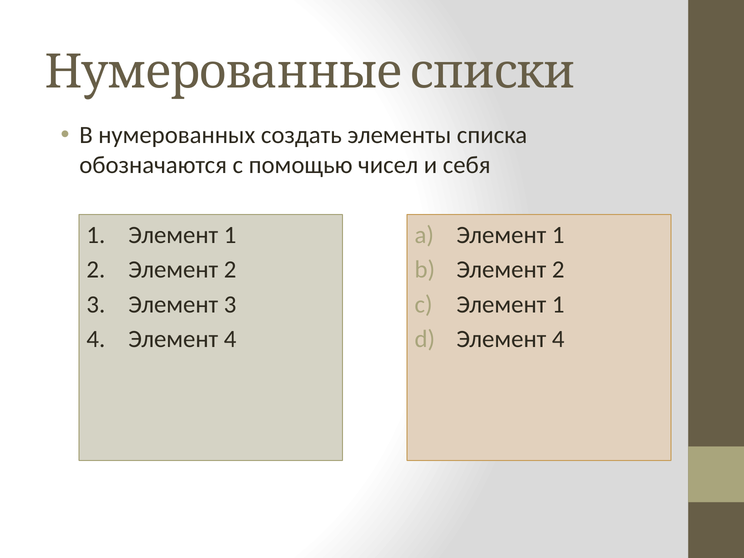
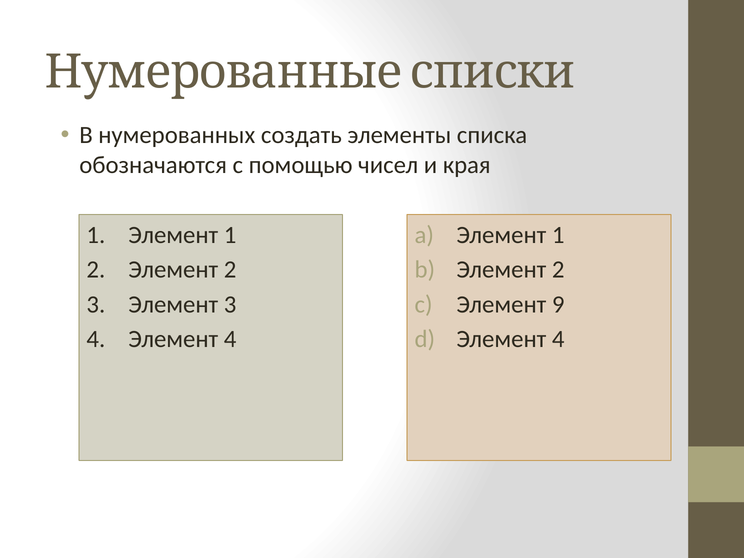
себя: себя -> края (467, 165)
1: 1 -> 9 (558, 304)
